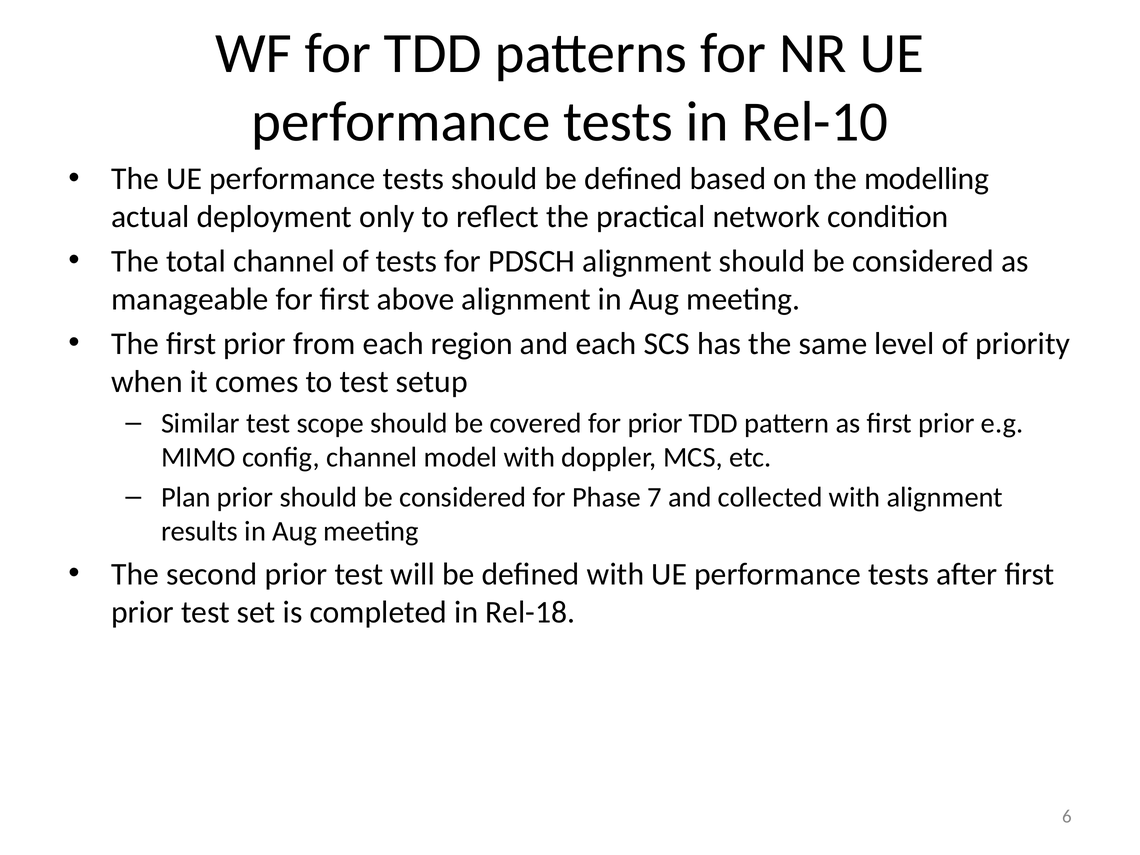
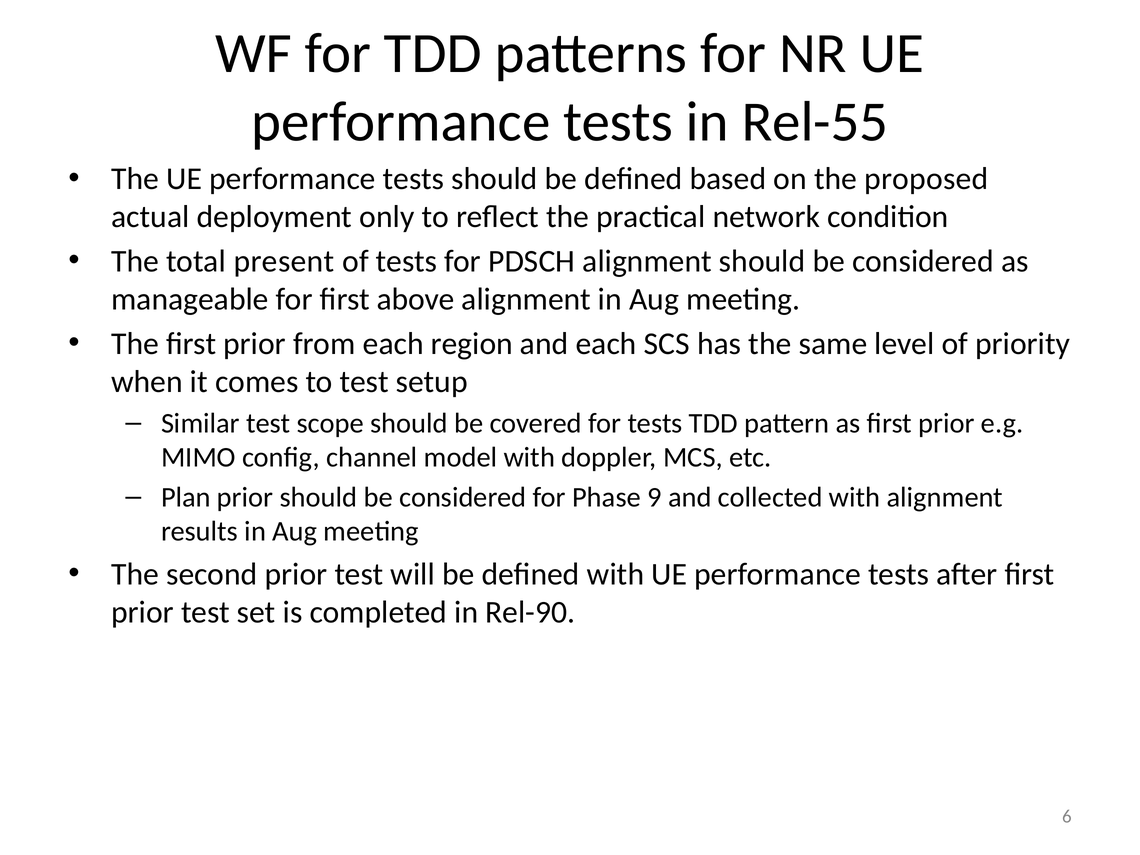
Rel-10: Rel-10 -> Rel-55 (815, 122)
modelling: modelling -> proposed (926, 179)
total channel: channel -> present (284, 261)
for prior: prior -> tests (655, 423)
7: 7 -> 9 (654, 497)
Rel-18: Rel-18 -> Rel-90 (530, 612)
